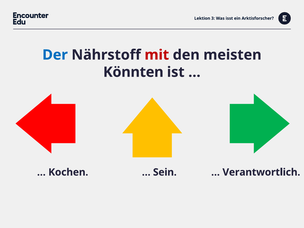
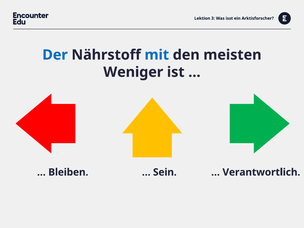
mit colour: red -> blue (157, 55)
Könnten: Könnten -> Weniger (133, 72)
Kochen: Kochen -> Bleiben (68, 172)
